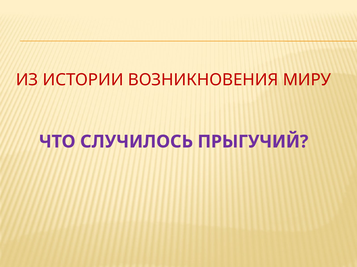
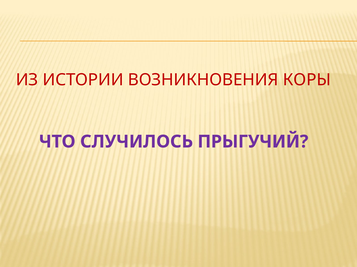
МИРУ: МИРУ -> КОРЫ (307, 80)
